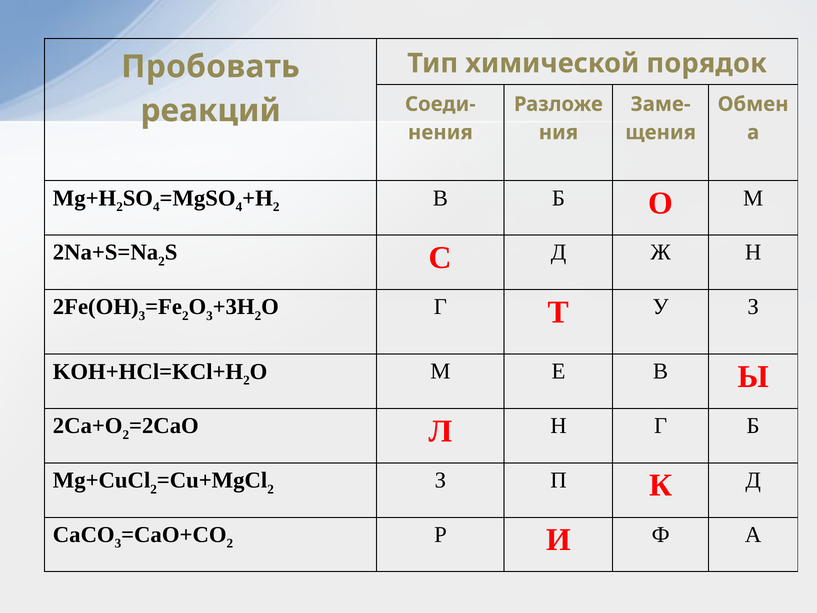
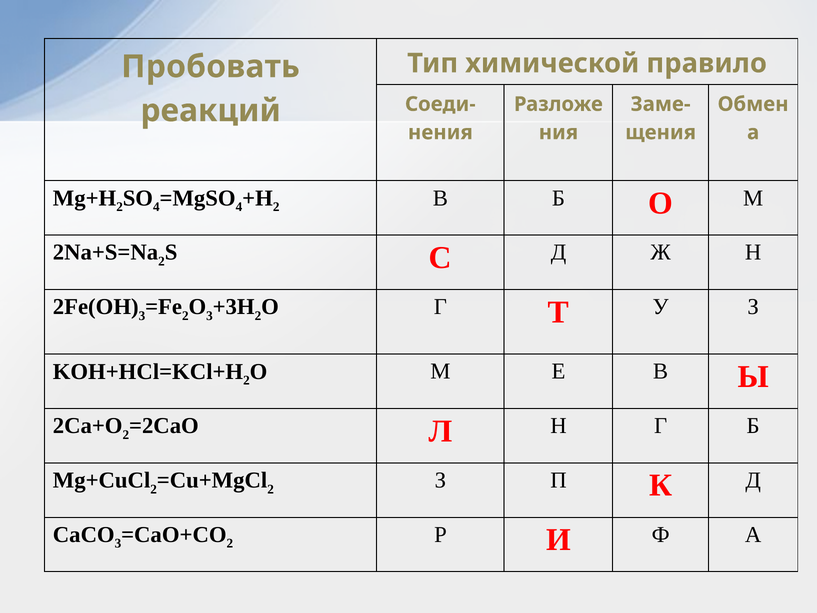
порядок: порядок -> правило (707, 63)
